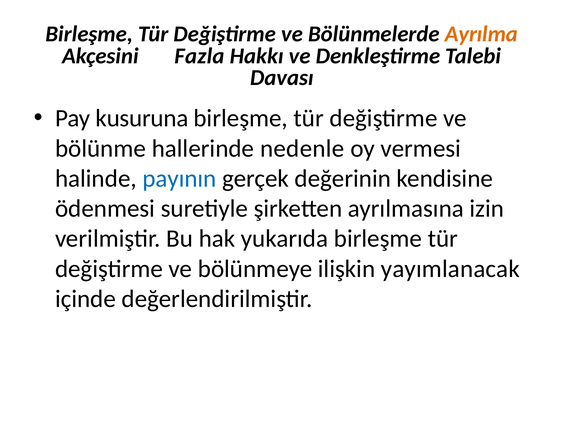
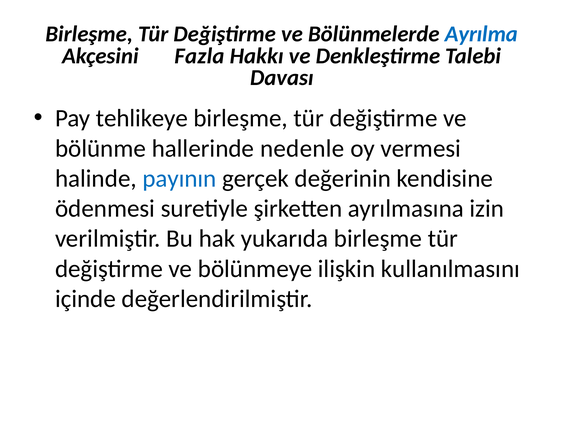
Ayrılma colour: orange -> blue (481, 34)
kusuruna: kusuruna -> tehlikeye (142, 118)
yayımlanacak: yayımlanacak -> kullanılmasını (450, 269)
